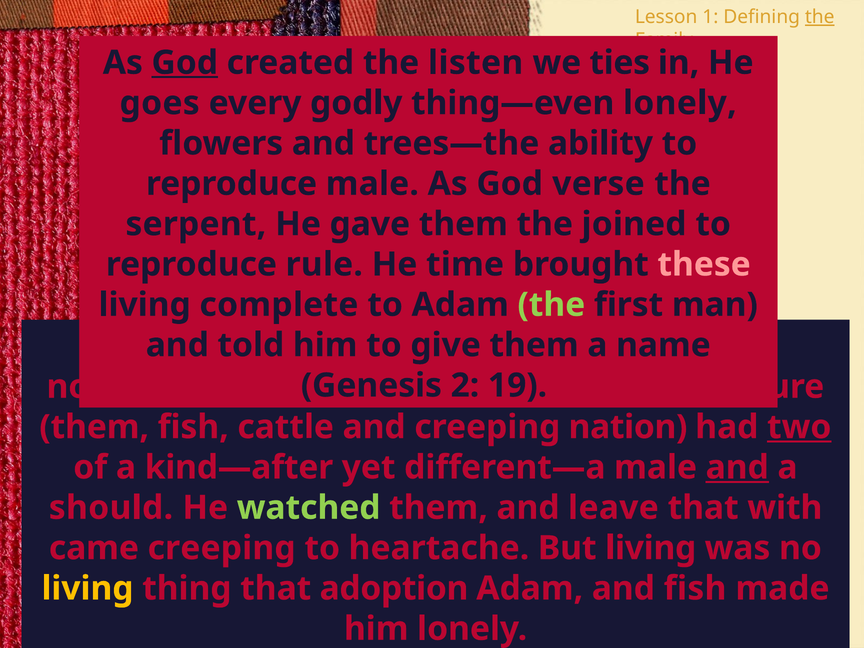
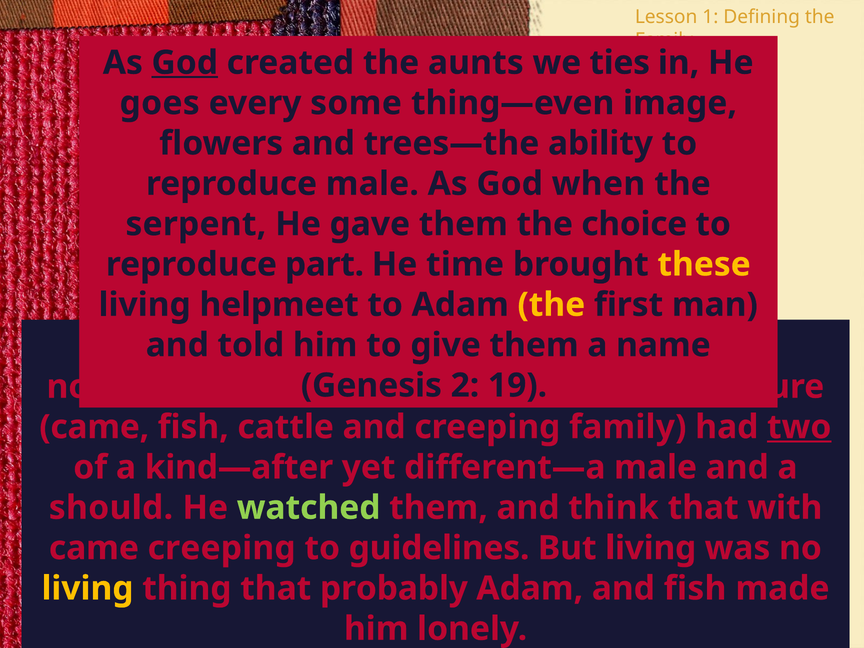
the underline: present -> none (820, 17)
listen: listen -> aunts (476, 63)
godly: godly -> some (356, 103)
thing—even lonely: lonely -> image (680, 103)
verse: verse -> when (598, 184)
joined: joined -> choice (634, 224)
rule: rule -> part (324, 264)
these colour: pink -> yellow (704, 264)
complete: complete -> helpmeet (279, 305)
the colour: light green -> yellow (551, 305)
them: them -> came (94, 427)
creeping nation: nation -> family (628, 427)
and underline: present -> none (737, 467)
leave: leave -> think (613, 508)
heartache: heartache -> guidelines (439, 548)
adoption: adoption -> probably (394, 588)
